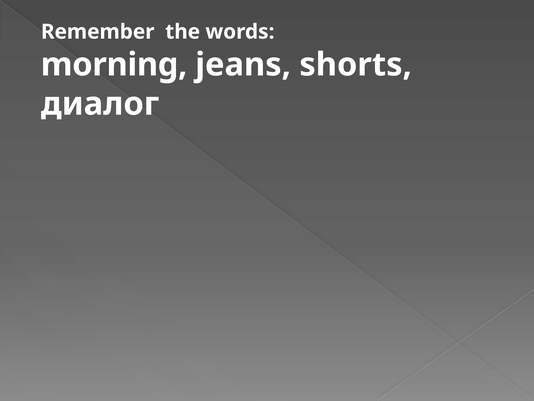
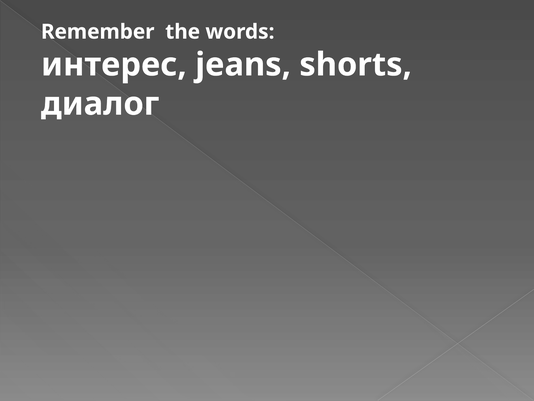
morning: morning -> интерес (114, 65)
